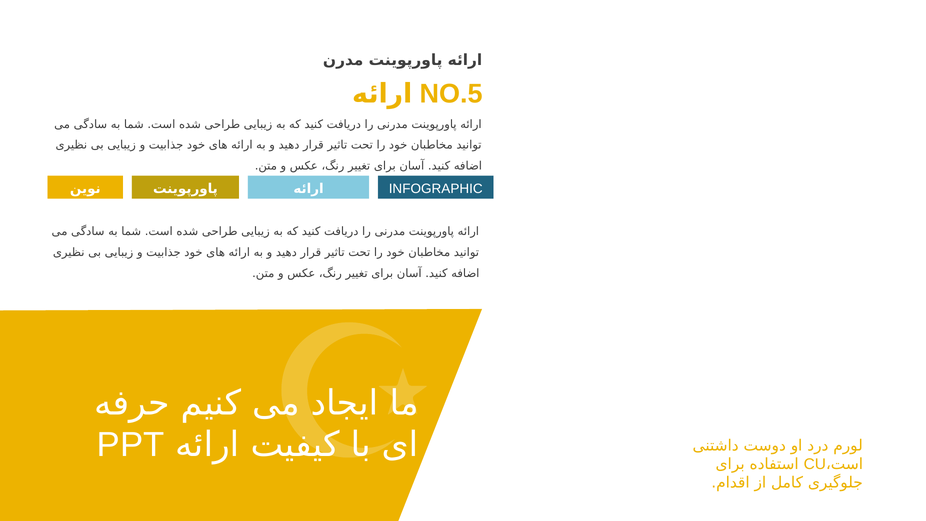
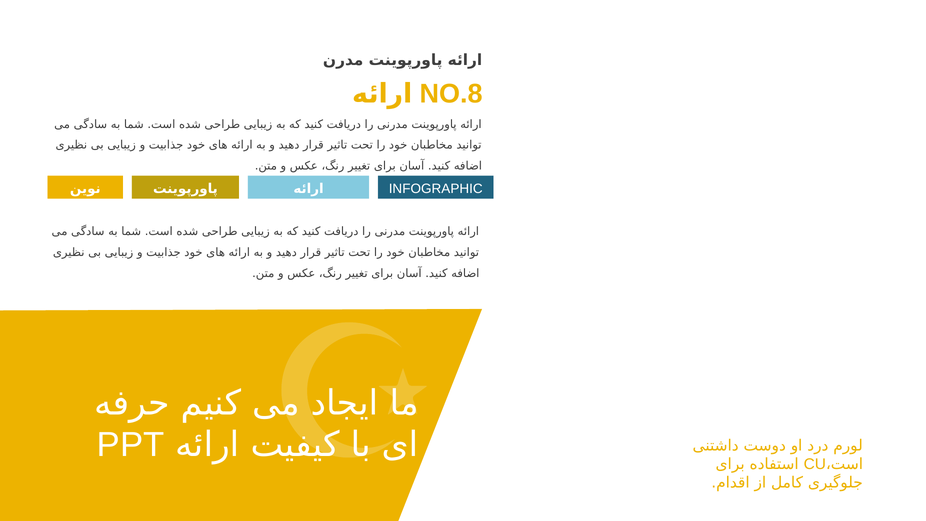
NO.5: NO.5 -> NO.8 (451, 94)
